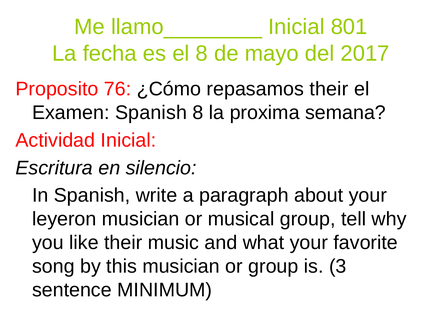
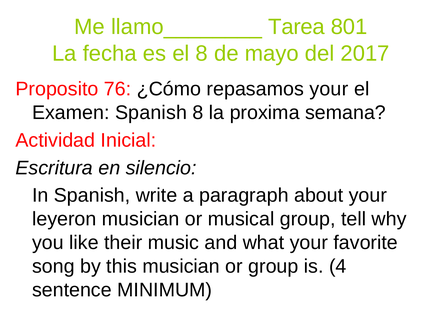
llamo________ Inicial: Inicial -> Tarea (296, 27)
repasamos their: their -> your (329, 89)
3: 3 -> 4 (338, 266)
